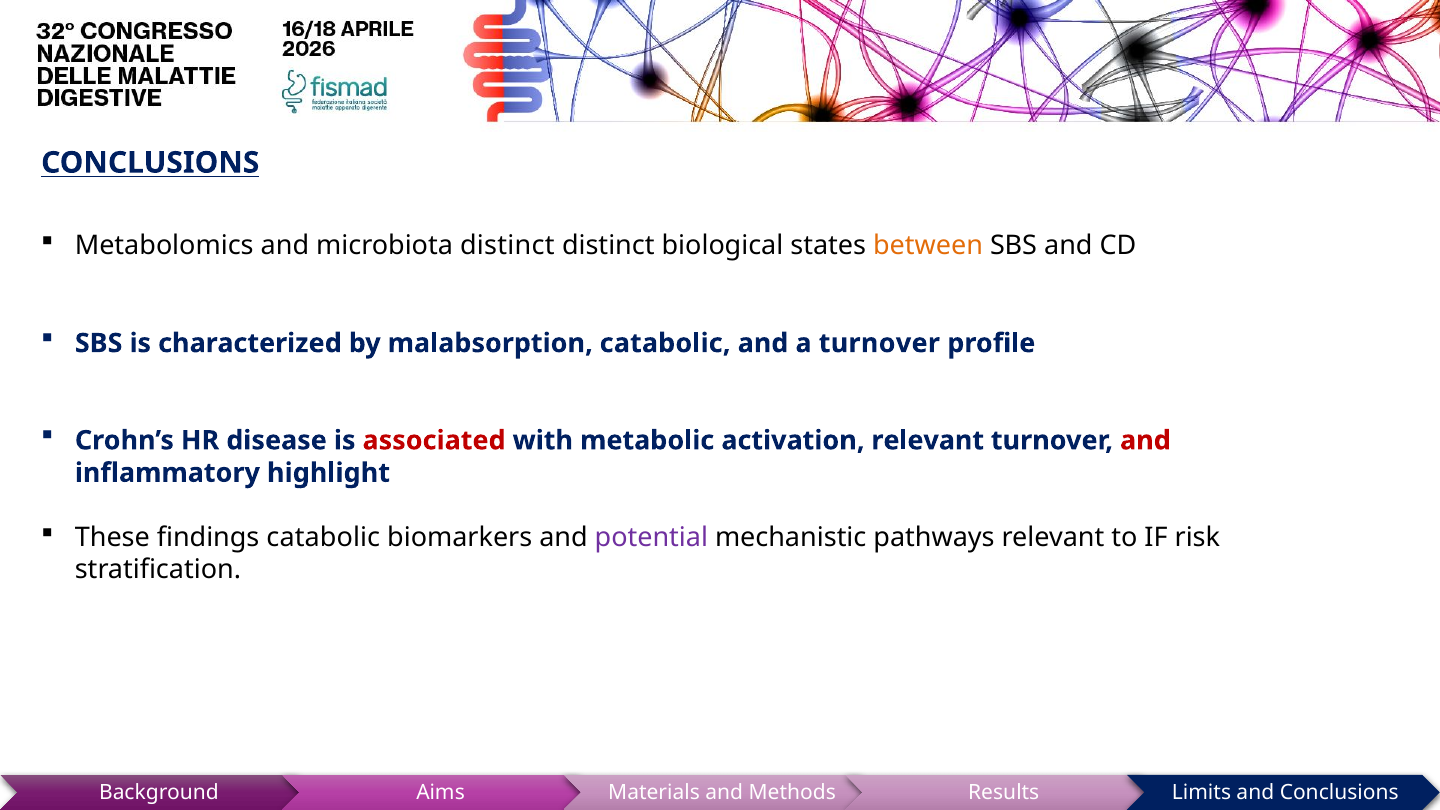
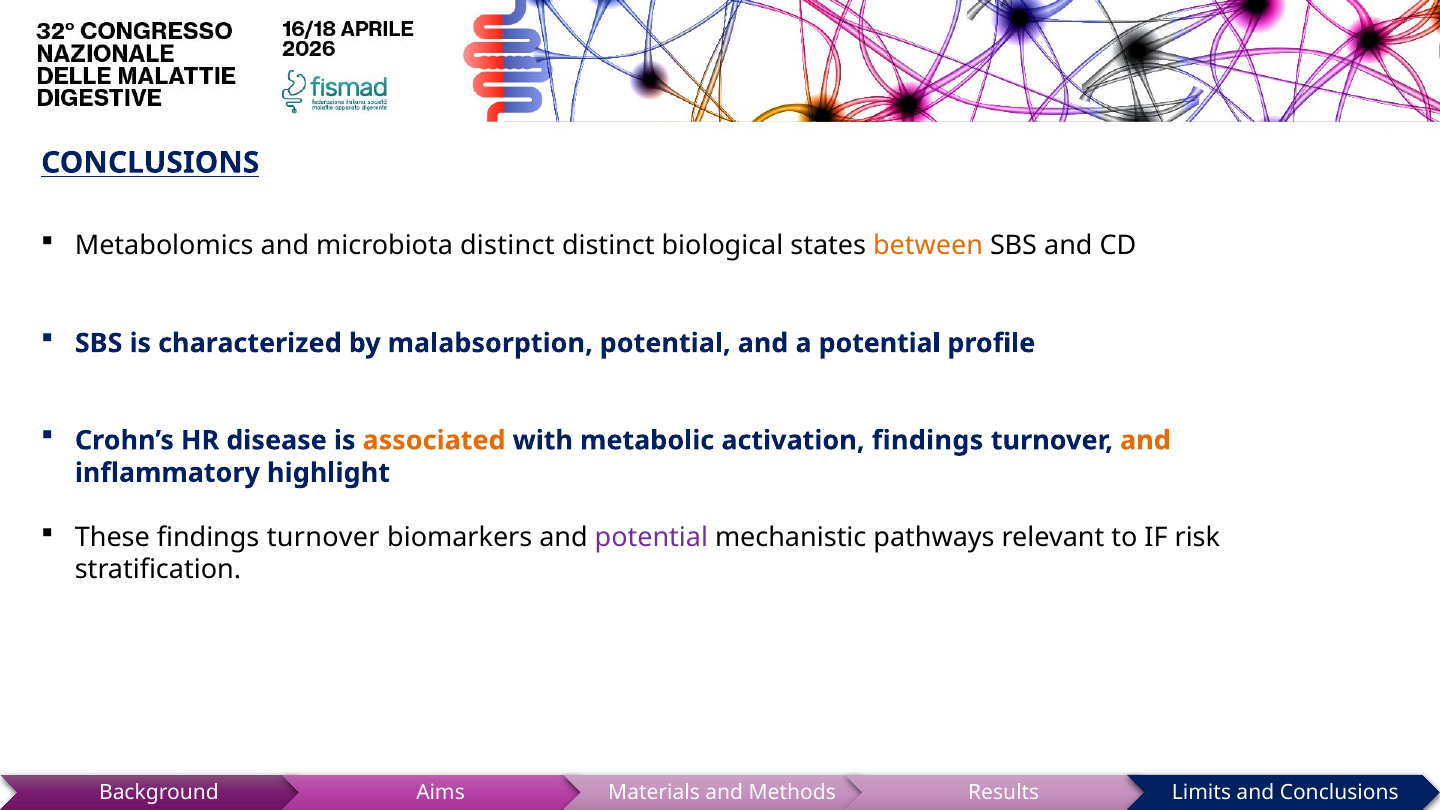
malabsorption catabolic: catabolic -> potential (665, 343)
a turnover: turnover -> potential (880, 343)
associated colour: red -> orange (434, 440)
activation relevant: relevant -> findings (928, 440)
and colour: red -> orange (1145, 440)
These findings catabolic: catabolic -> turnover (323, 538)
